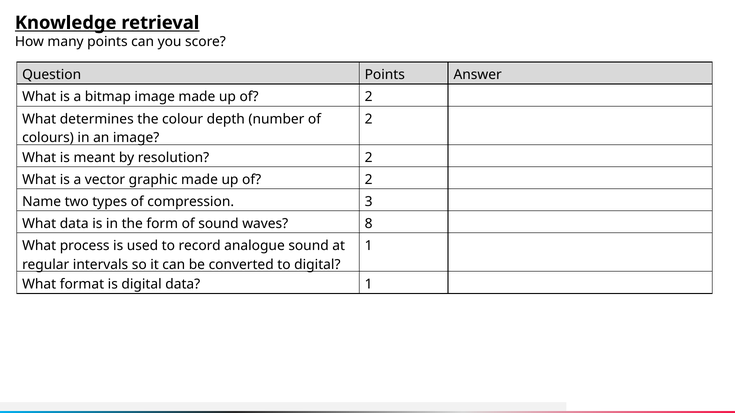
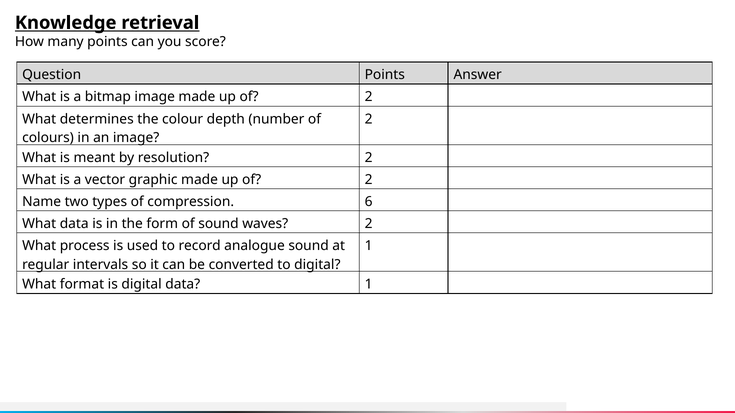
3: 3 -> 6 (369, 202)
waves 8: 8 -> 2 (369, 224)
